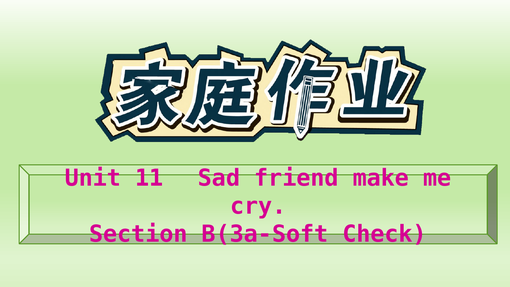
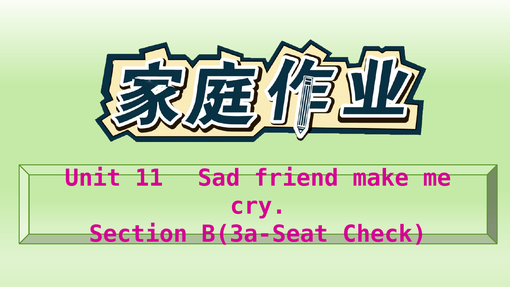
B(3a-Soft: B(3a-Soft -> B(3a-Seat (265, 234)
